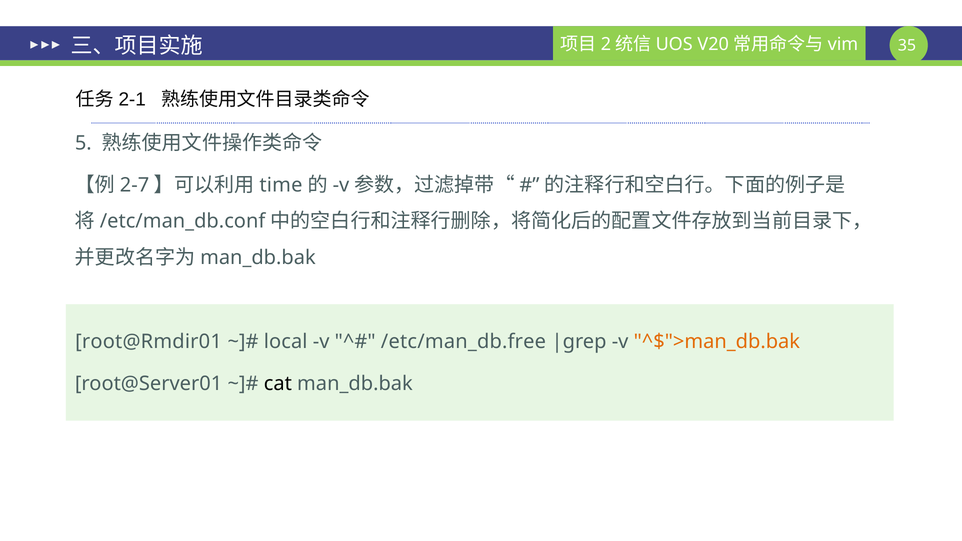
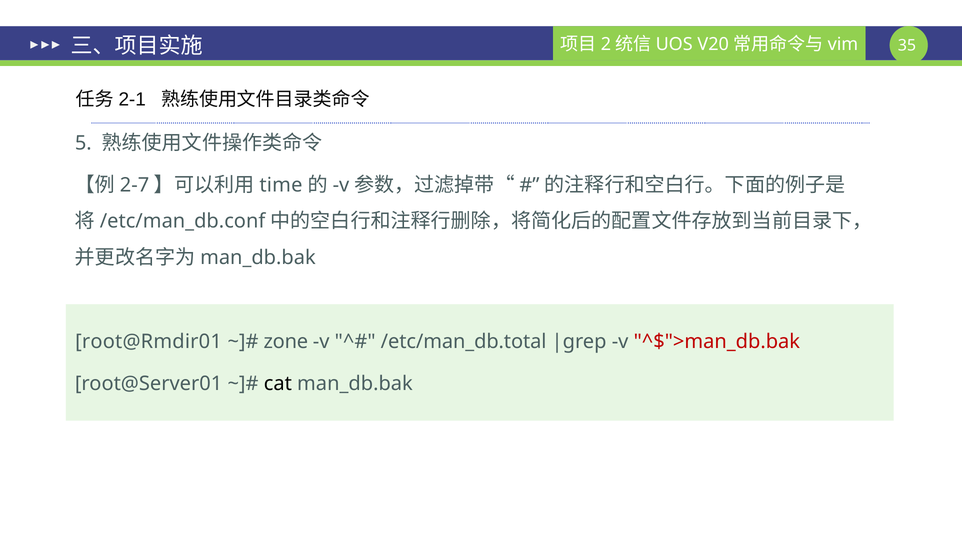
local: local -> zone (286, 342)
/etc/man_db.free: /etc/man_db.free -> /etc/man_db.total (464, 342)
^$">man_db.bak colour: orange -> red (717, 342)
